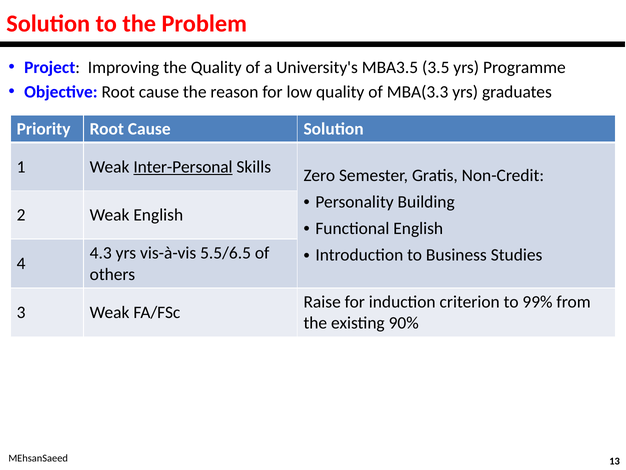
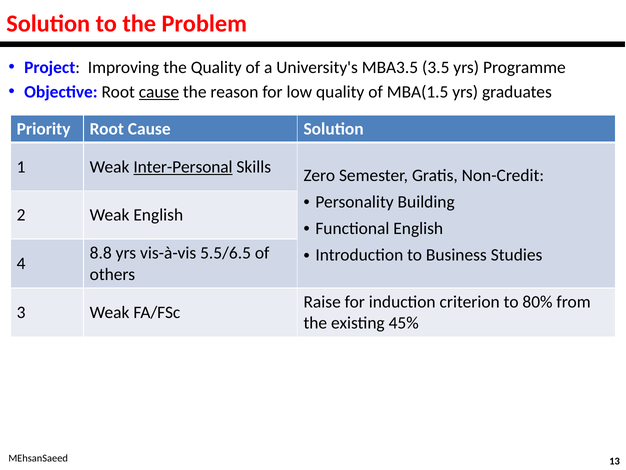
cause underline: none -> present (159, 92)
MBA(3.3: MBA(3.3 -> MBA(1.5 (418, 92)
4.3: 4.3 -> 8.8 (101, 253)
99%: 99% -> 80% (538, 302)
90%: 90% -> 45% (404, 323)
